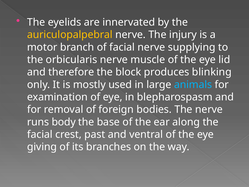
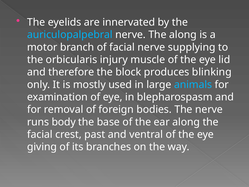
auriculopalpebral colour: yellow -> light blue (70, 35)
The injury: injury -> along (183, 35)
orbicularis nerve: nerve -> injury (114, 60)
